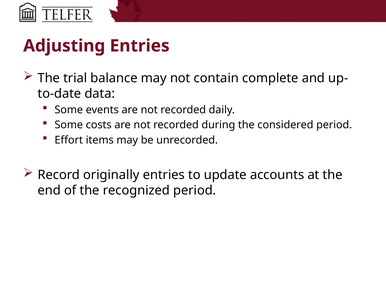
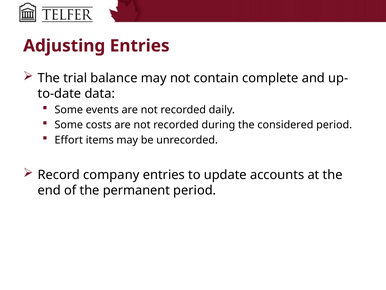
originally: originally -> company (111, 175)
recognized: recognized -> permanent (136, 190)
